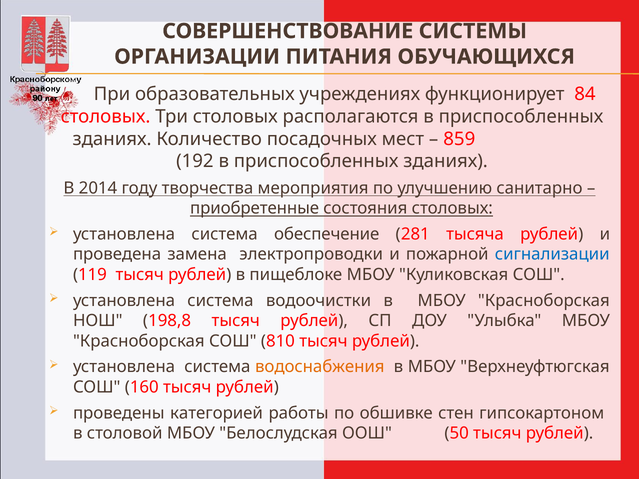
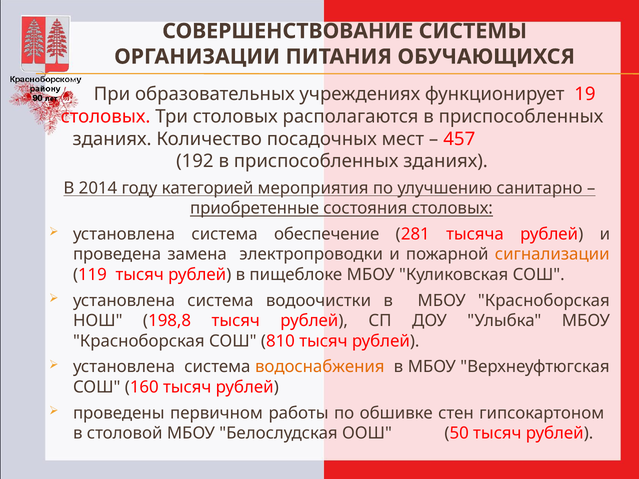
84: 84 -> 19 (585, 94)
859: 859 -> 457 (459, 139)
творчества: творчества -> категорией (208, 188)
сигнализации colour: blue -> orange (552, 255)
категорией: категорией -> первичном (216, 413)
